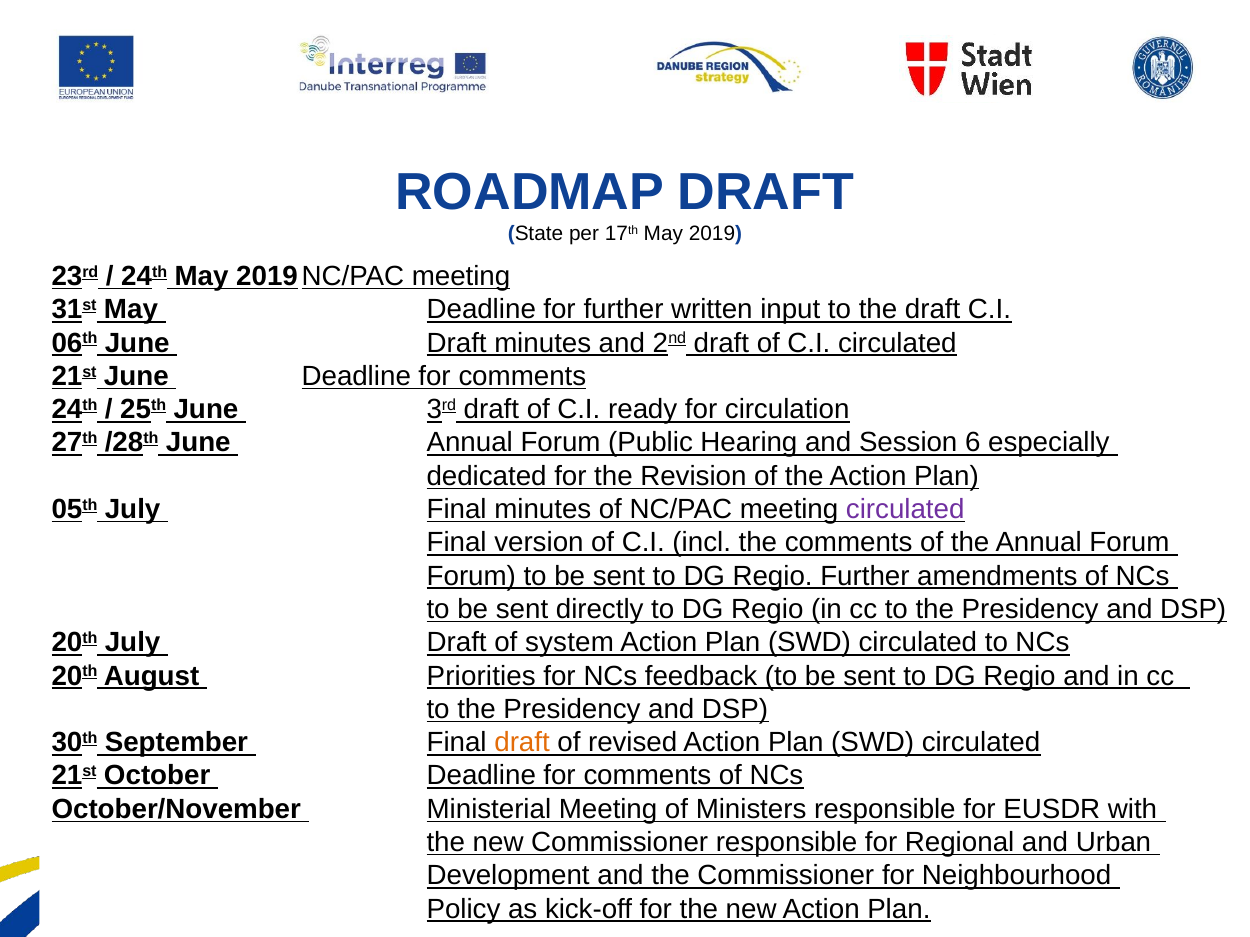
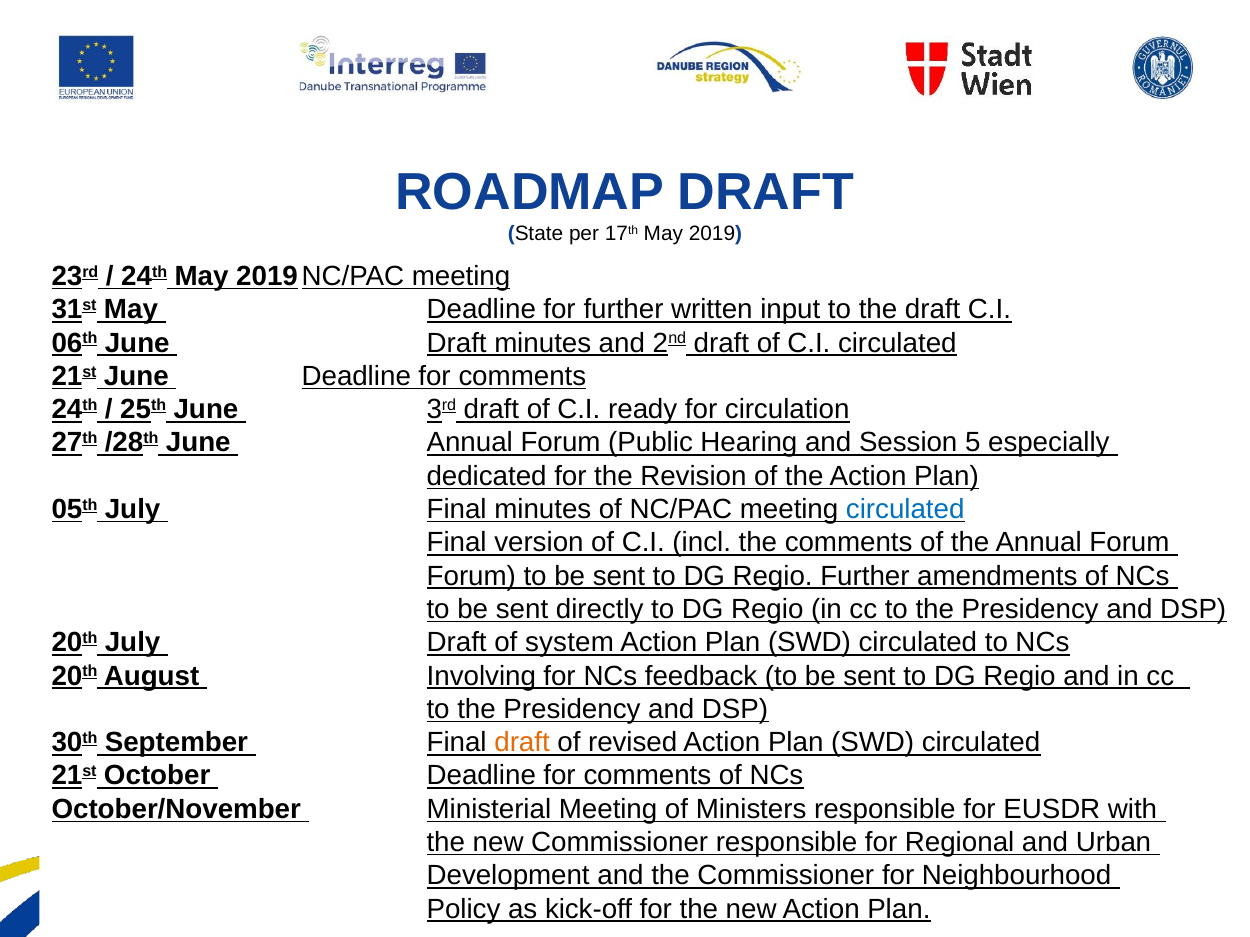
6: 6 -> 5 (973, 443)
circulated colour: purple -> blue (905, 510)
Priorities: Priorities -> Involving (481, 676)
